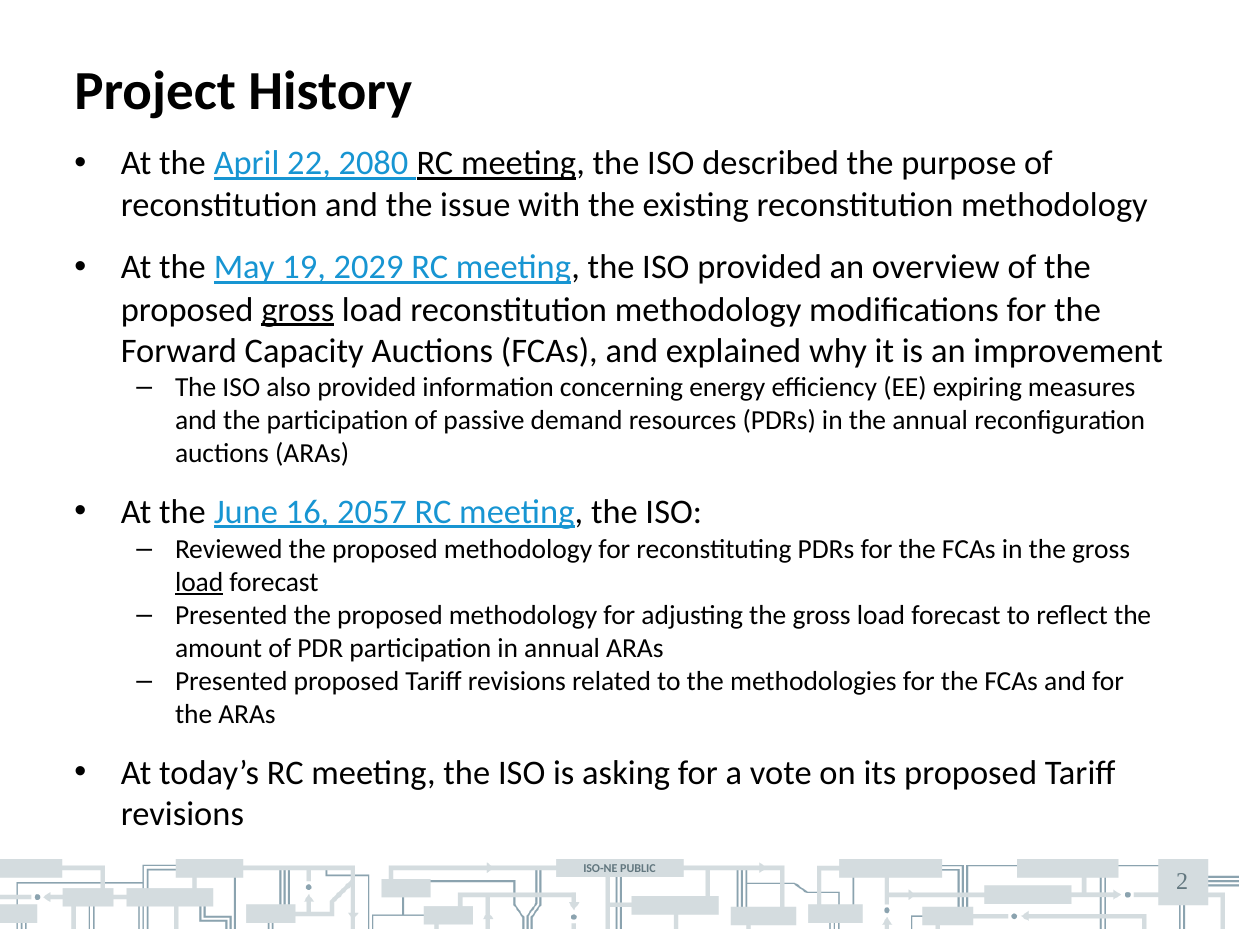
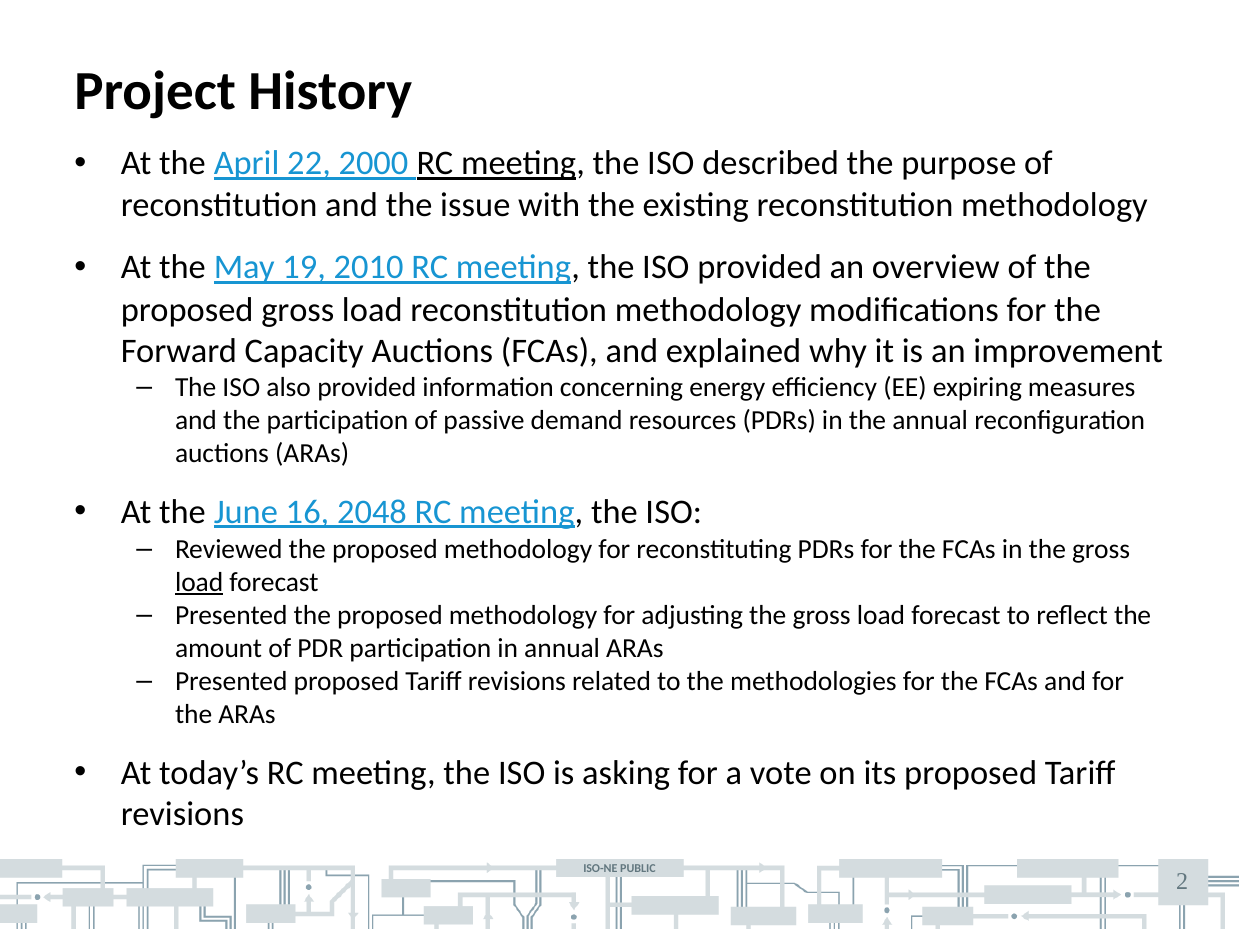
2080: 2080 -> 2000 (373, 164)
2029: 2029 -> 2010 (369, 268)
gross underline: present -> none (298, 310)
2057: 2057 -> 2048 (372, 512)
